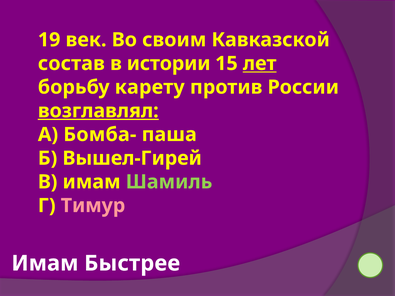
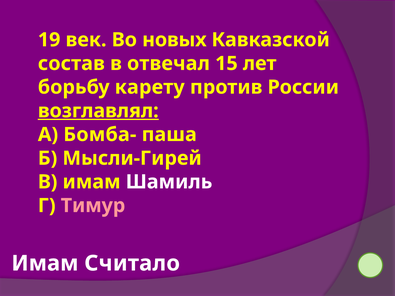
своим: своим -> новых (174, 40)
истории: истории -> отвечал (168, 64)
лет underline: present -> none (260, 64)
Вышел-Гирей: Вышел-Гирей -> Мысли-Гирей (132, 158)
Шамиль colour: light green -> white (169, 182)
Быстрее: Быстрее -> Считало (132, 264)
